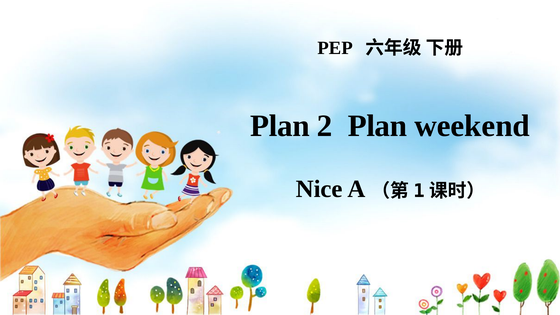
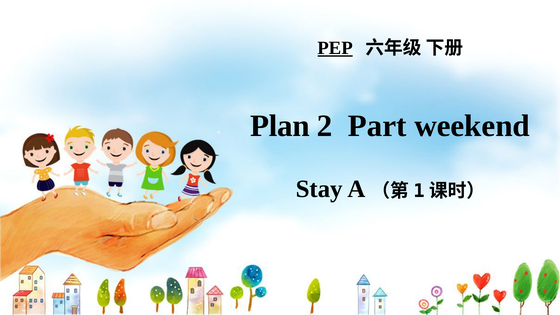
PEP underline: none -> present (335, 48)
2 Plan: Plan -> Part (377, 126)
Nice: Nice -> Stay (319, 189)
